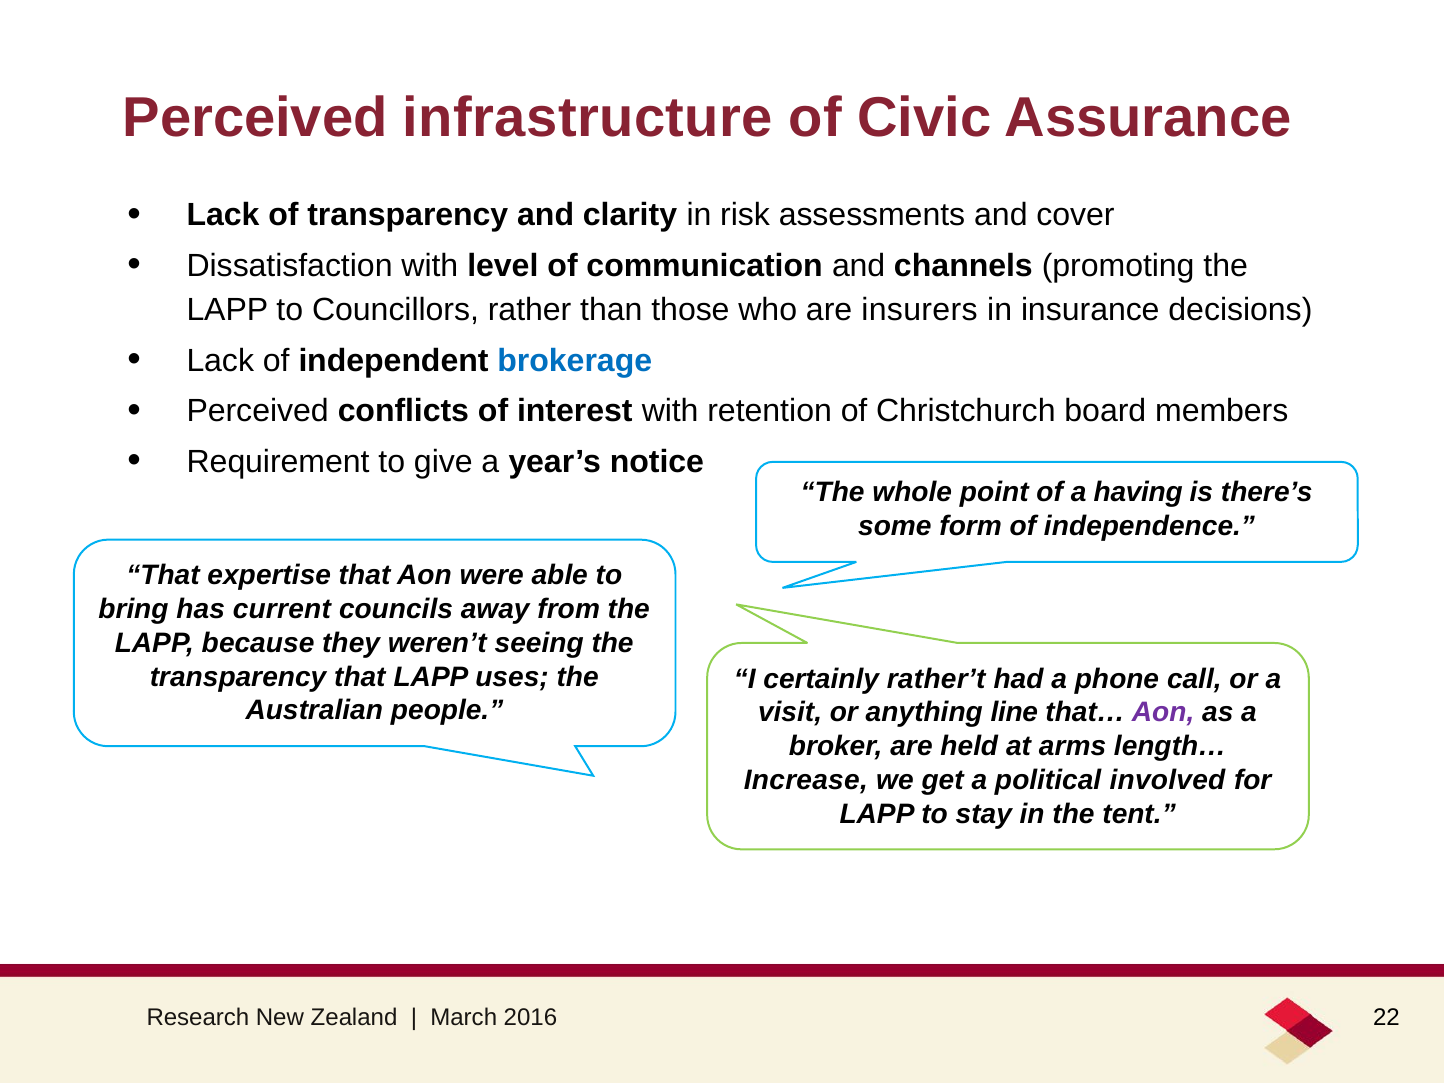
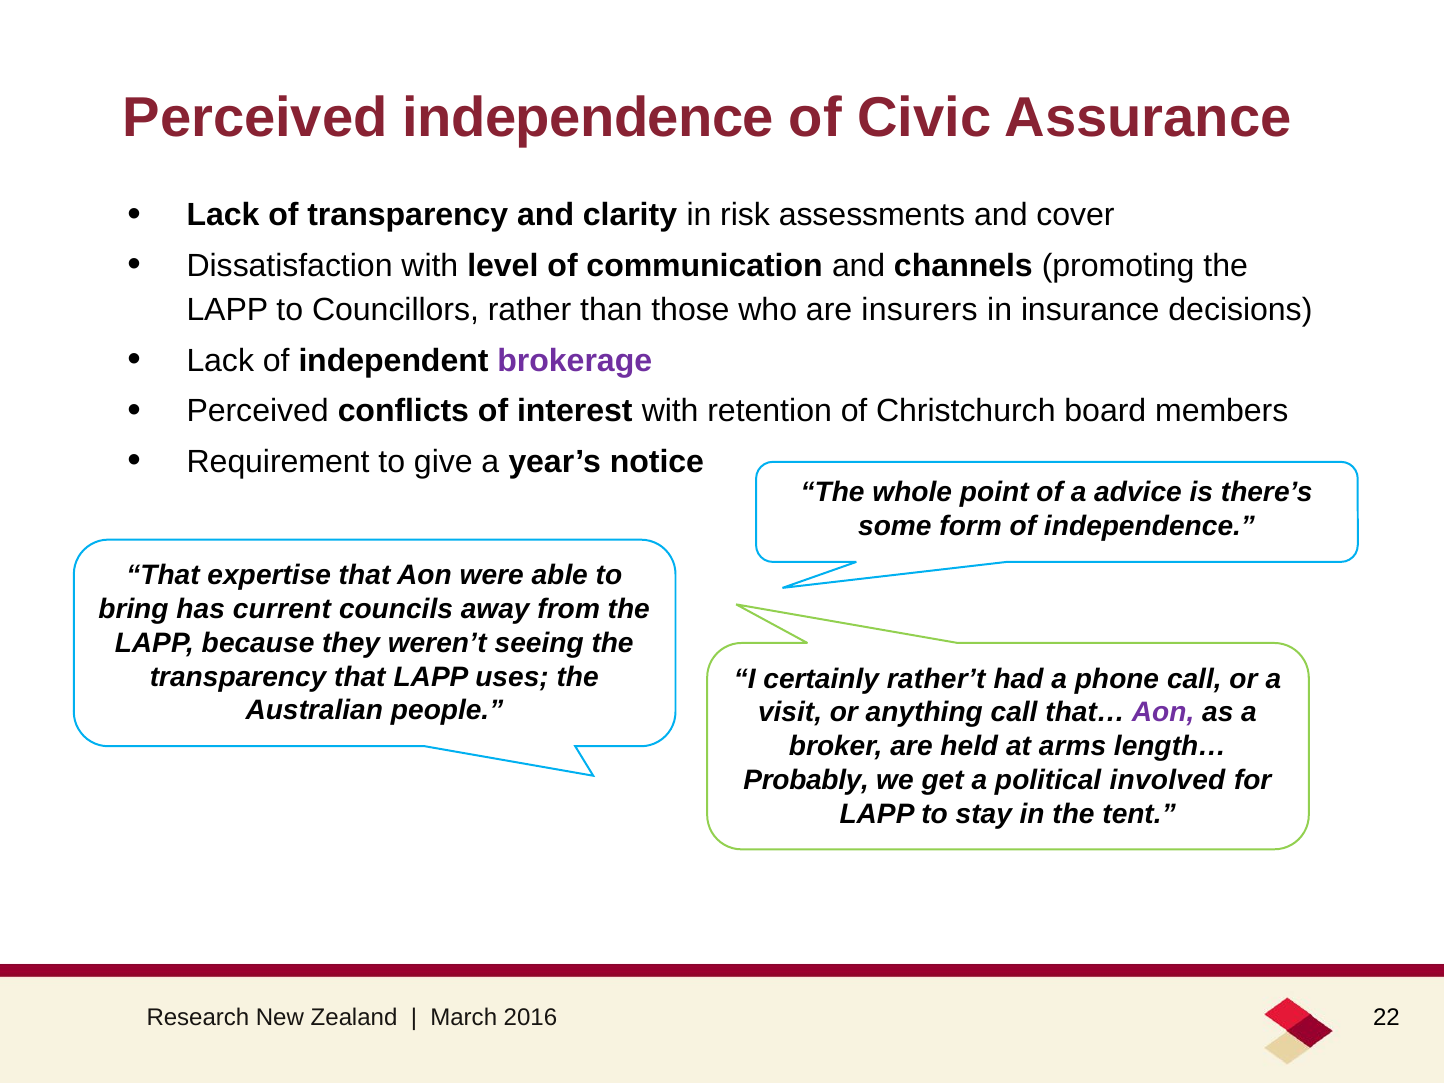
Perceived infrastructure: infrastructure -> independence (588, 118)
brokerage colour: blue -> purple (575, 360)
having: having -> advice (1138, 493)
anything line: line -> call (1014, 713)
Increase: Increase -> Probably (806, 780)
